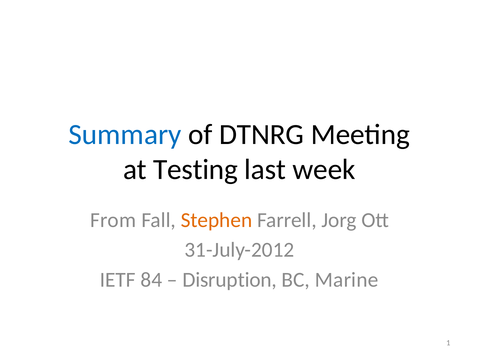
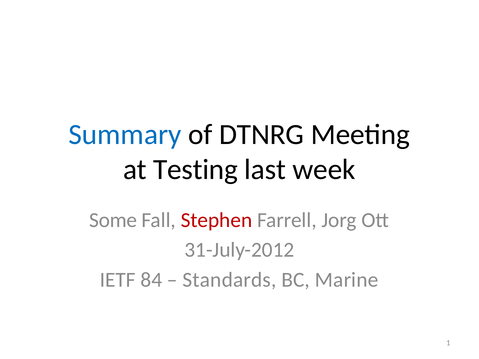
From: From -> Some (113, 220)
Stephen colour: orange -> red (216, 220)
Disruption: Disruption -> Standards (229, 280)
